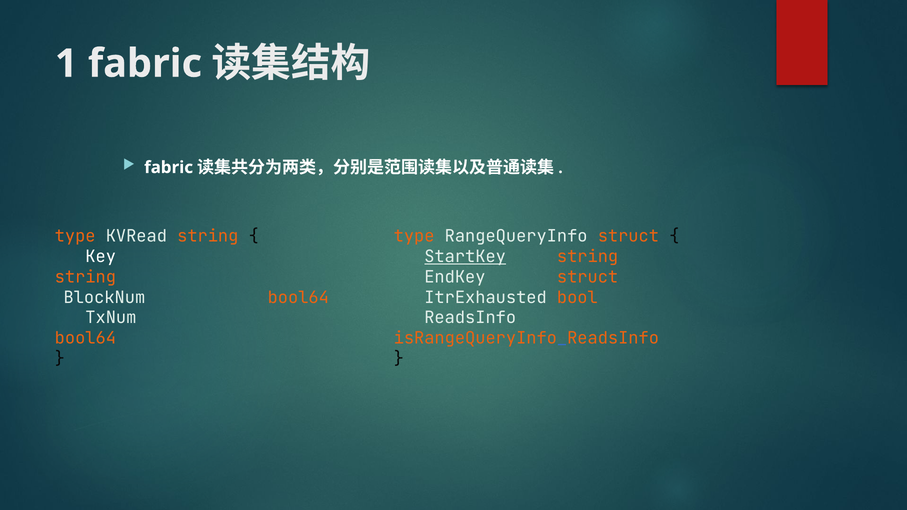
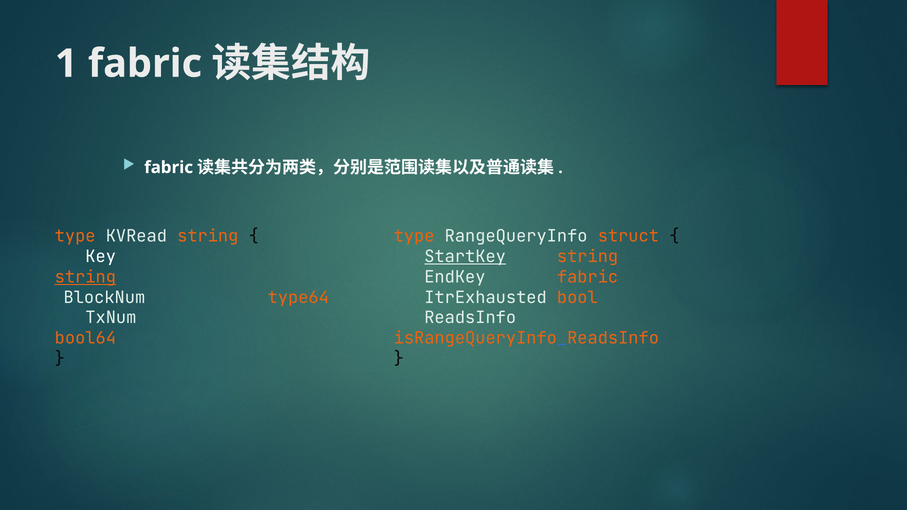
string underline: none -> present (85, 277)
EndKey struct: struct -> fabric (588, 277)
BlockNum bool64: bool64 -> type64 (298, 298)
